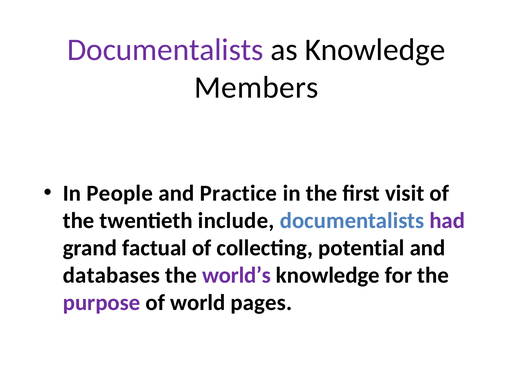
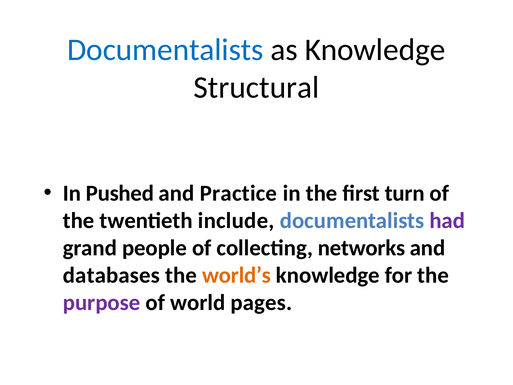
Documentalists colour: purple -> blue (165, 50)
Members: Members -> Structural (256, 87)
People: People -> Pushed (120, 193)
visit: visit -> turn (405, 193)
factual: factual -> people (155, 248)
potential: potential -> networks (361, 248)
world’s colour: purple -> orange (237, 275)
